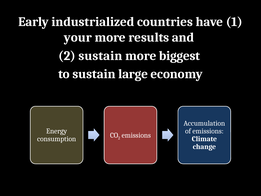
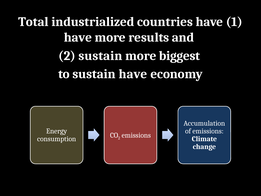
Early: Early -> Total (33, 22)
your: your -> have (78, 37)
sustain large: large -> have (133, 74)
